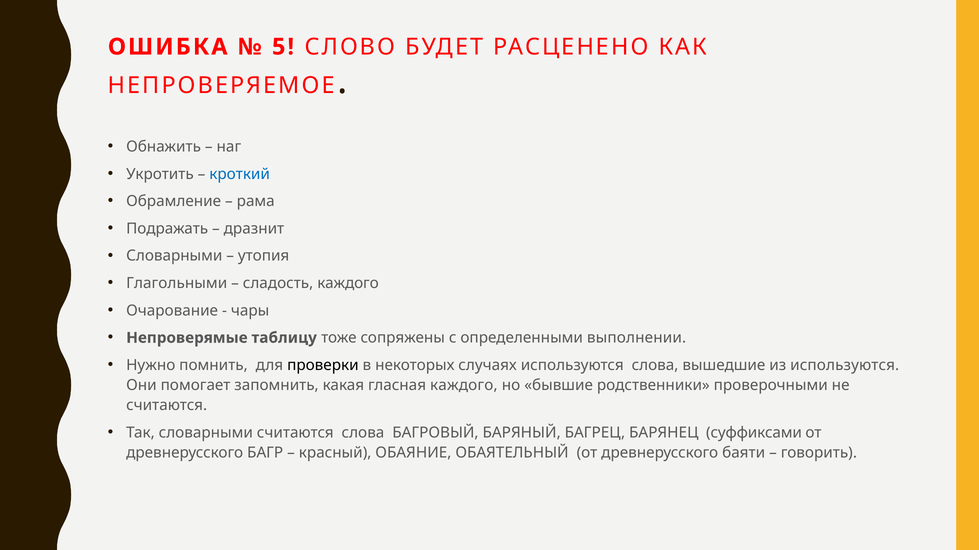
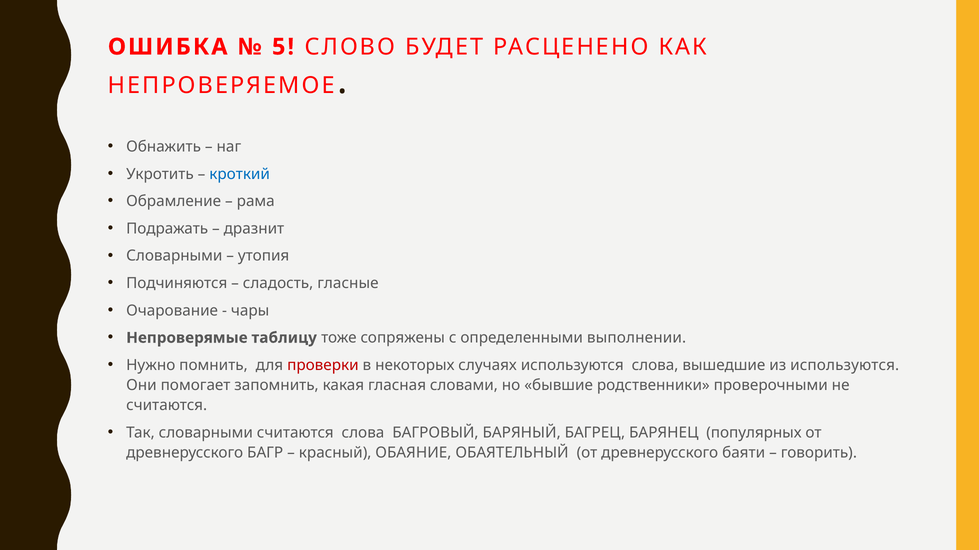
Глагольными: Глагольными -> Подчиняются (177, 284)
сладость каждого: каждого -> гласные (348, 284)
проверки colour: black -> red (323, 365)
гласная каждого: каждого -> словами (464, 386)
суффиксами: суффиксами -> популярных (754, 433)
